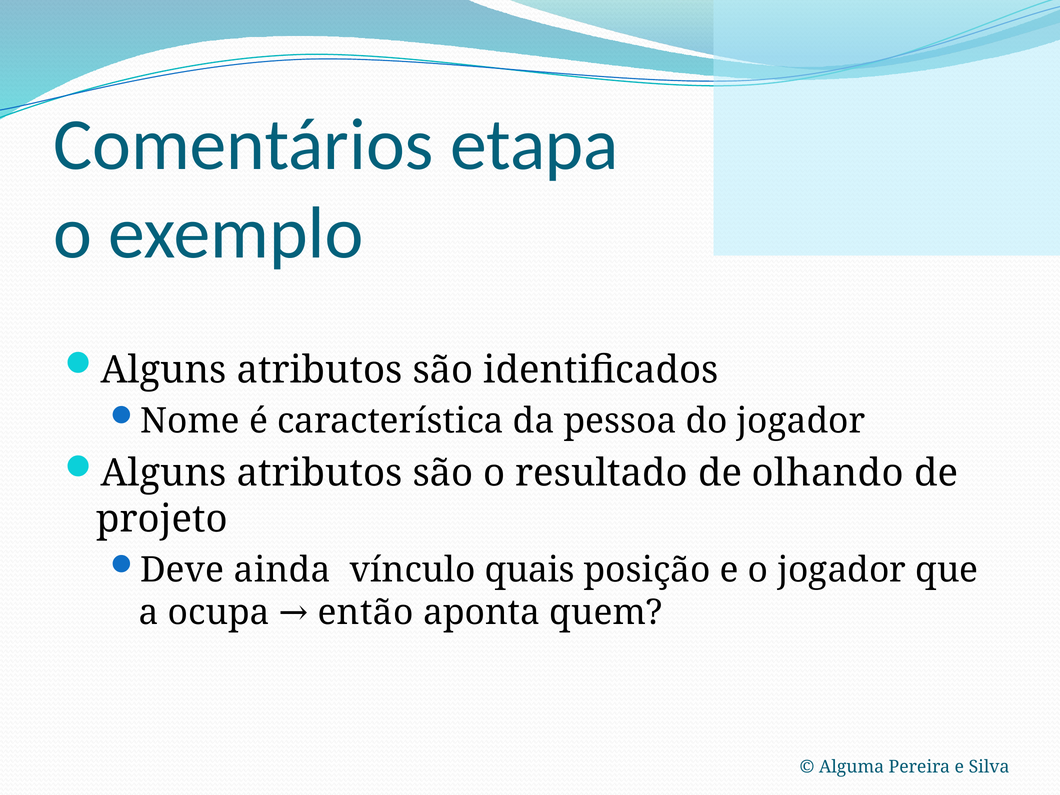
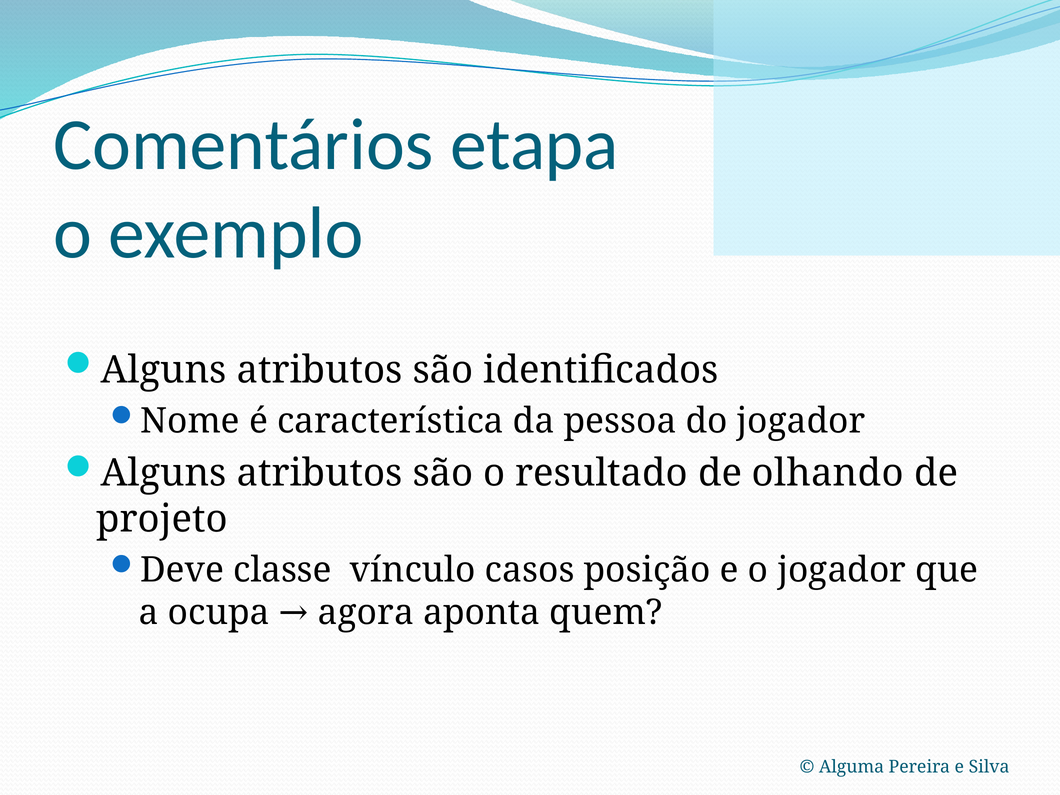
ainda: ainda -> classe (283, 570)
quais: quais -> casos (530, 570)
então: então -> agora (366, 613)
